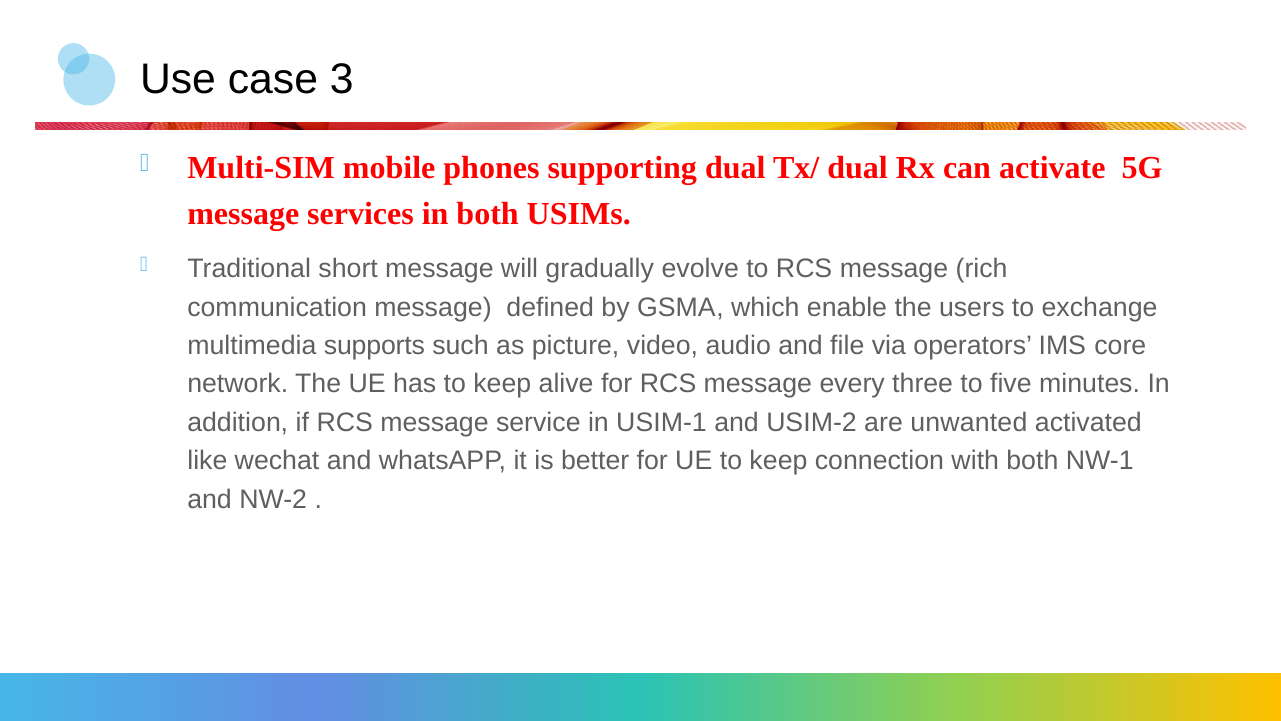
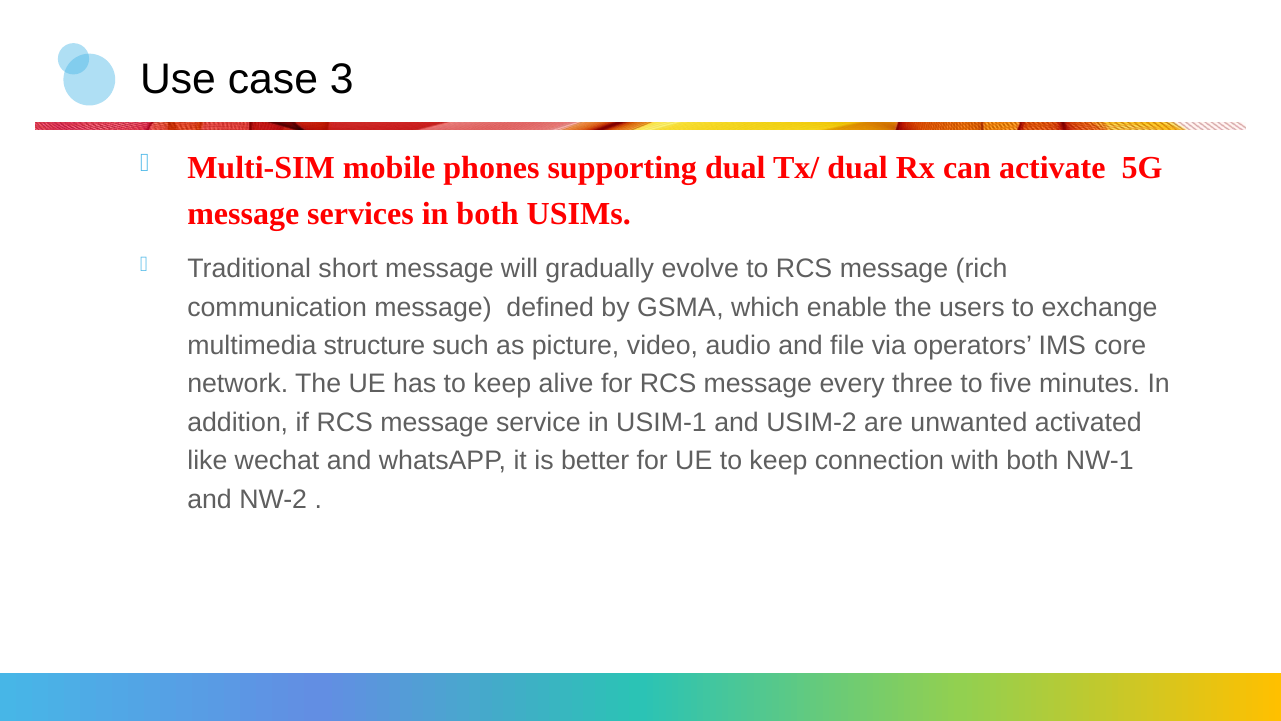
supports: supports -> structure (374, 345)
